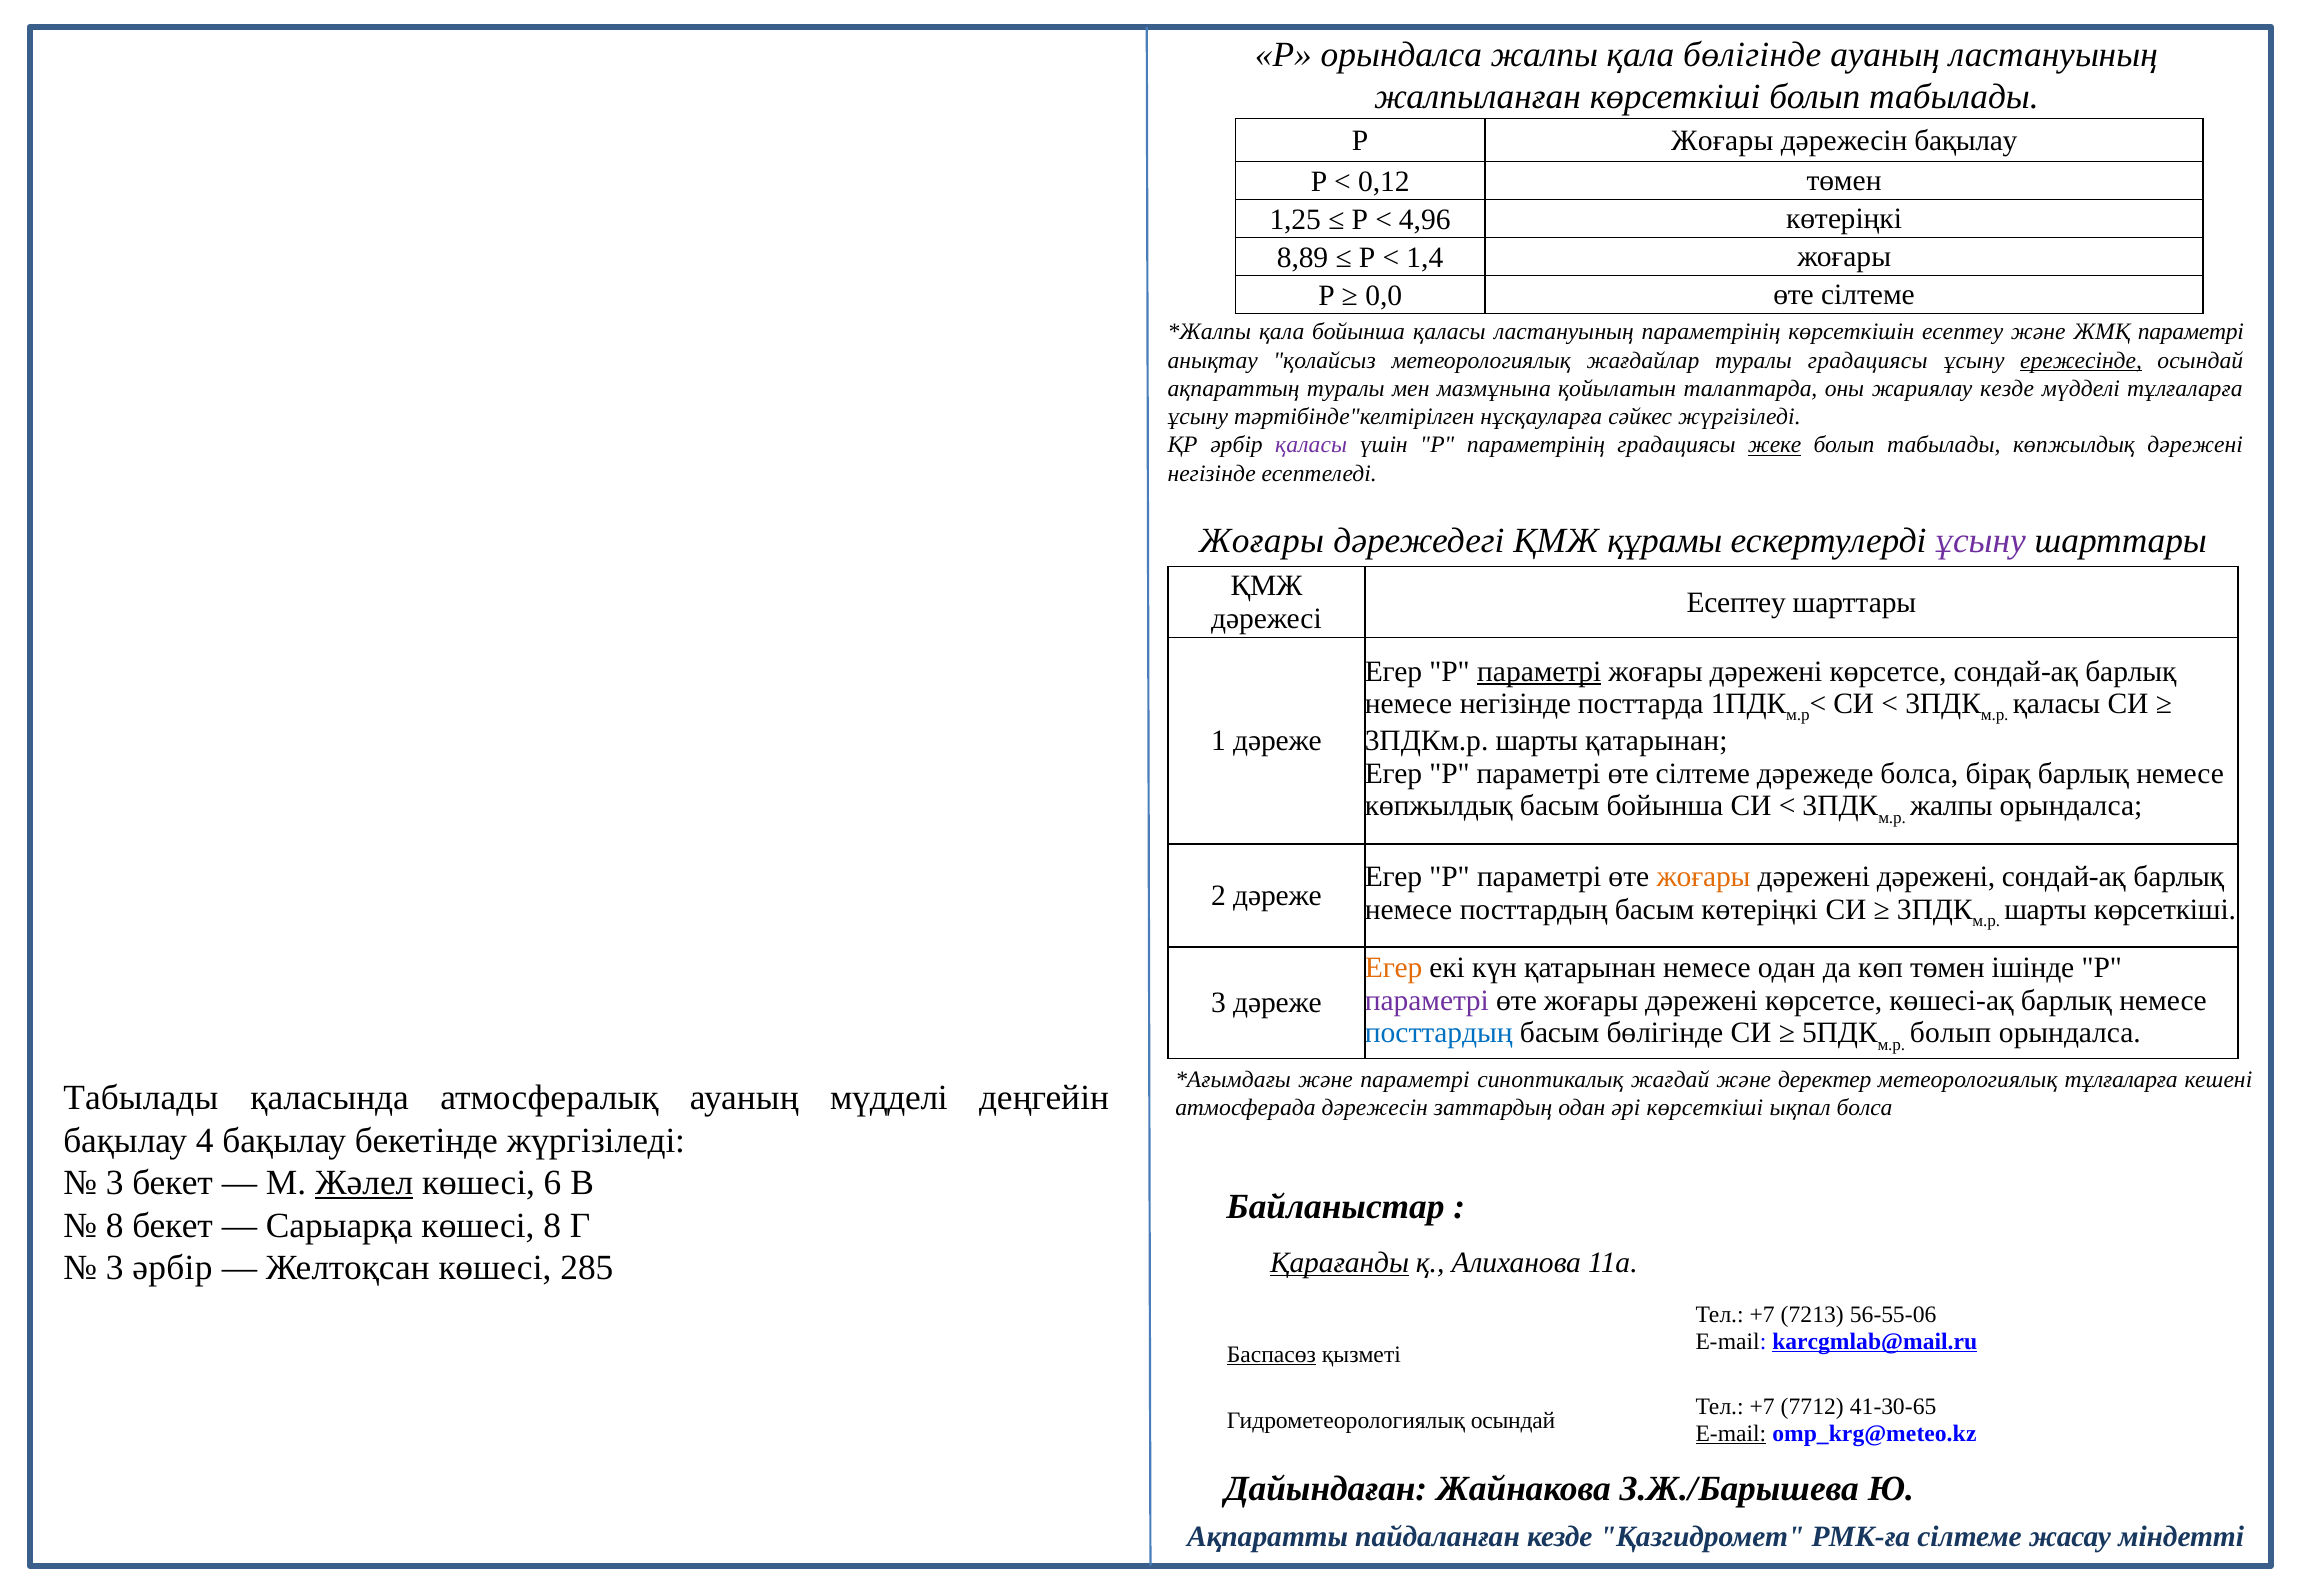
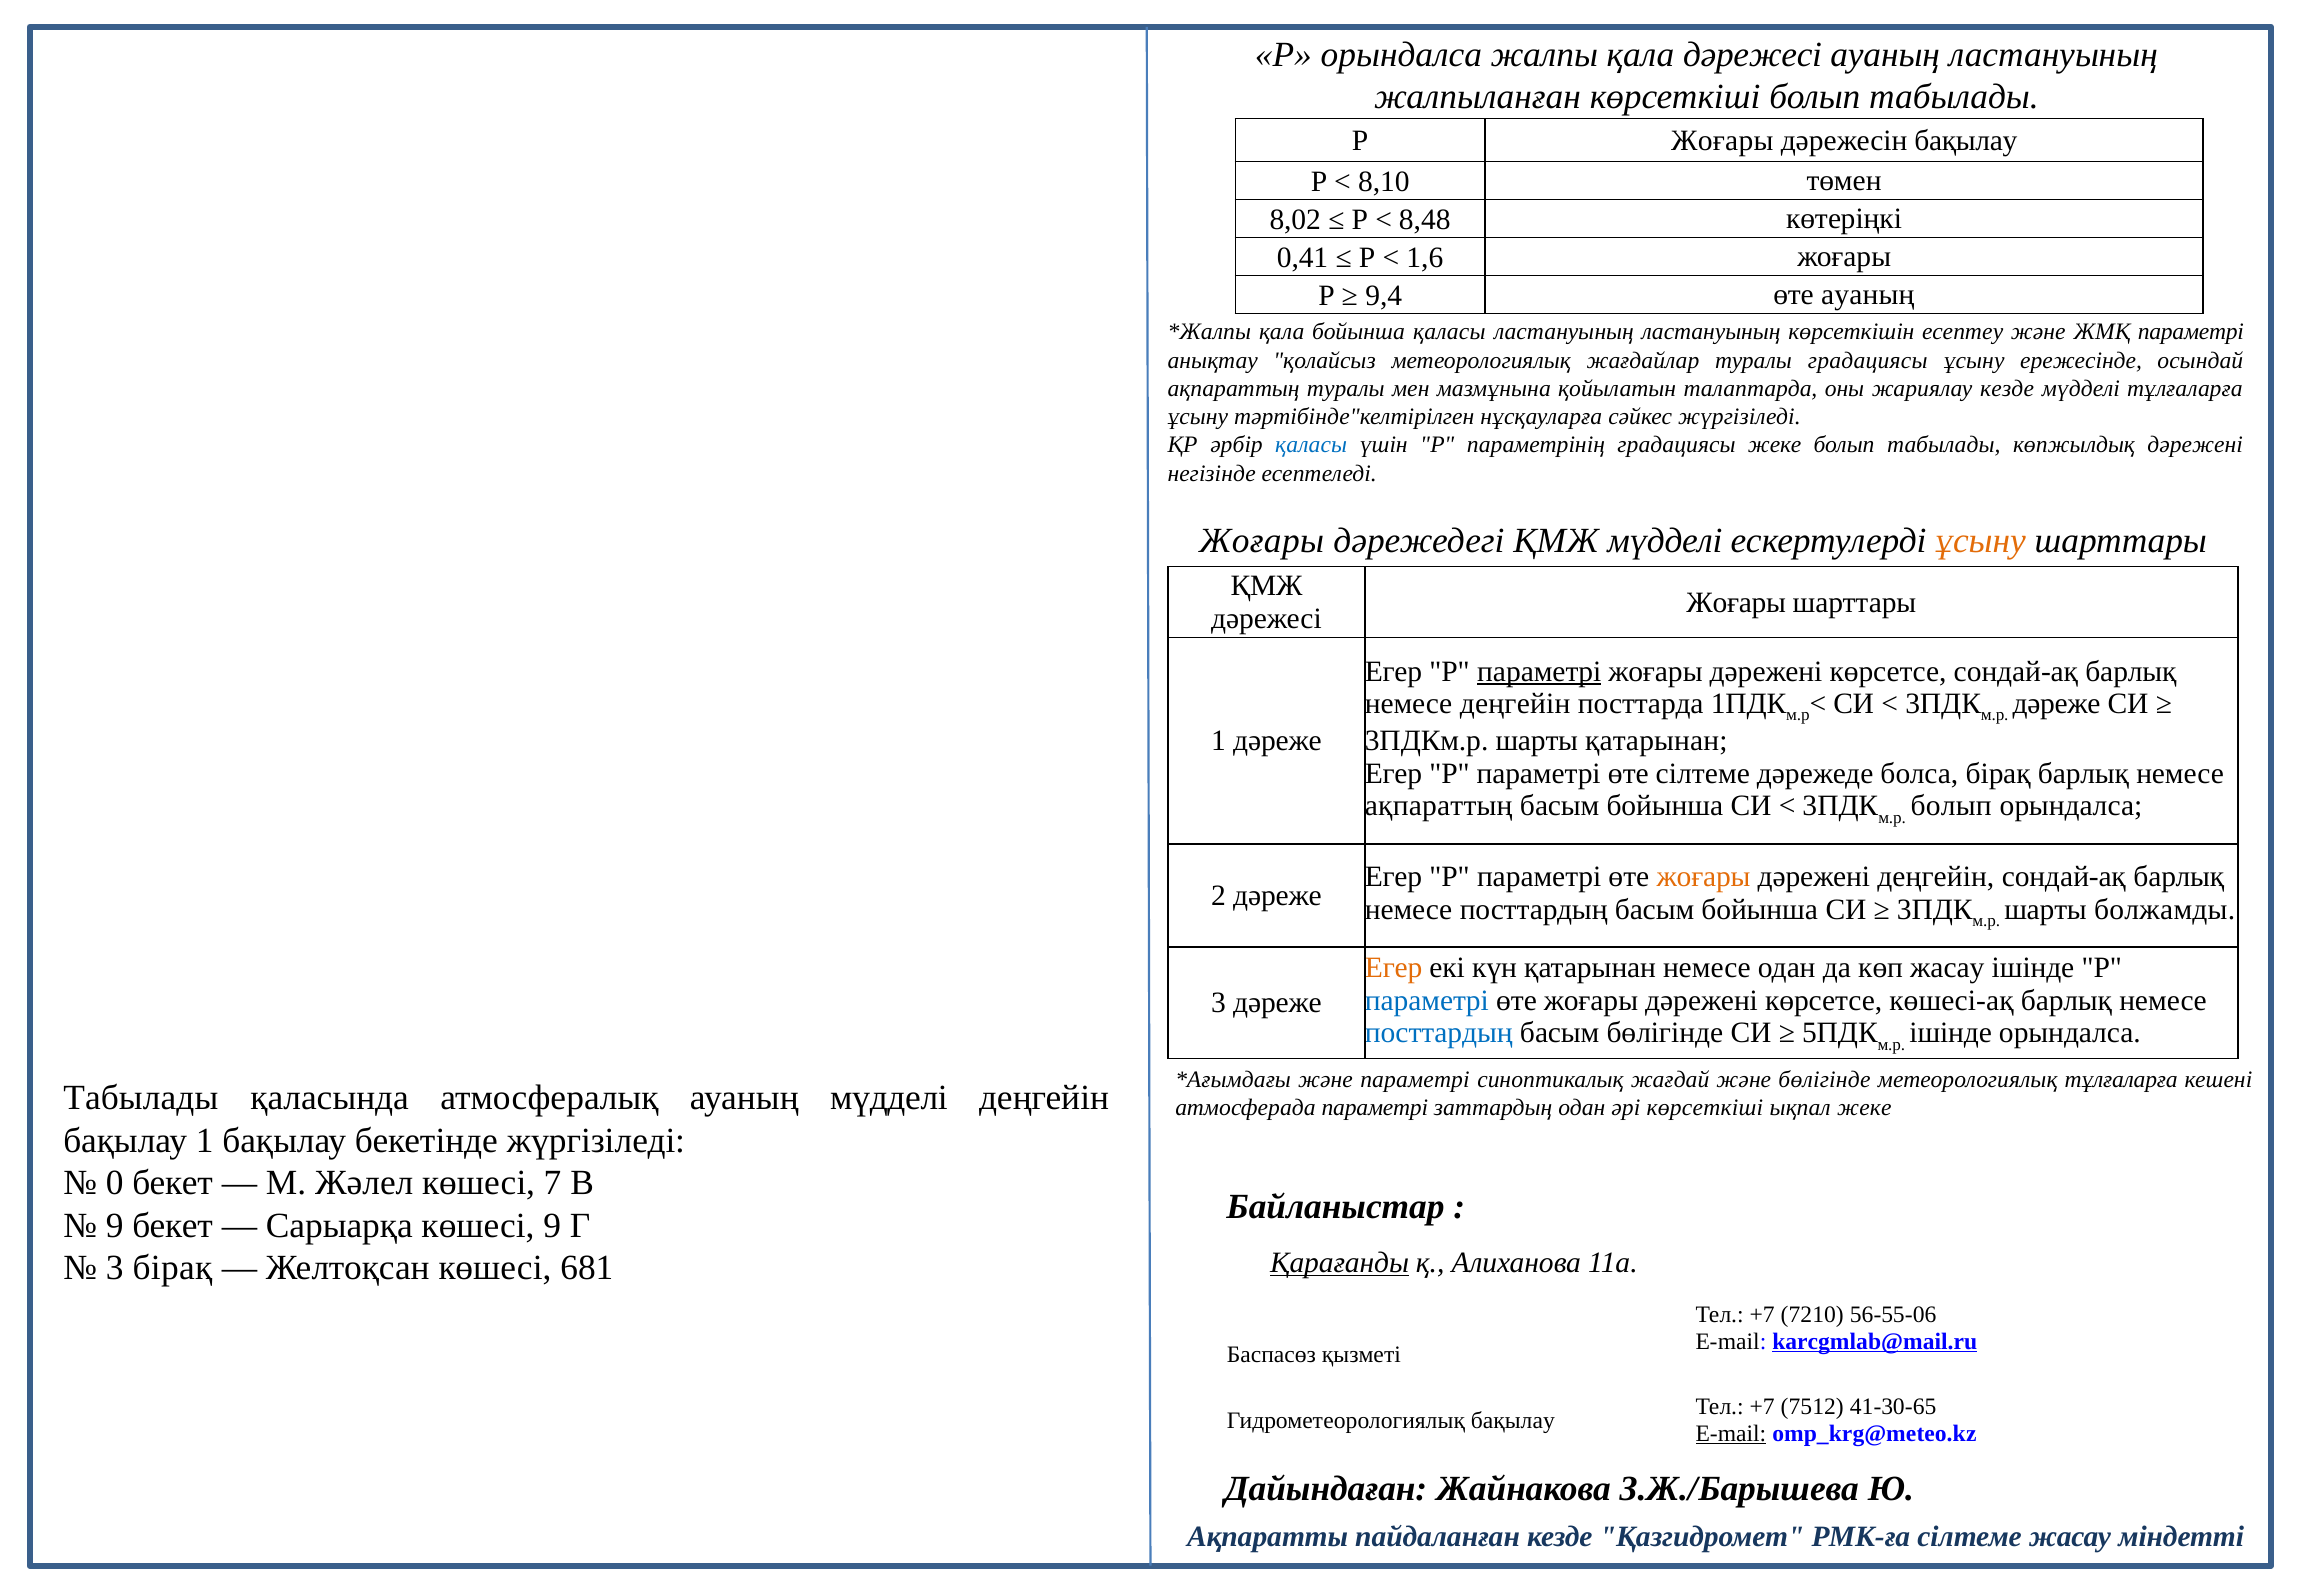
қала бөлігінде: бөлігінде -> дәрежесі (1753, 55)
0,12: 0,12 -> 8,10 (1384, 182)
1,25: 1,25 -> 8,02 (1295, 220)
4,96: 4,96 -> 8,48 (1425, 220)
8,89: 8,89 -> 0,41 (1303, 258)
1,4: 1,4 -> 1,6 (1425, 258)
0,0: 0,0 -> 9,4 (1384, 296)
сілтеме: сілтеме -> ауаның (1868, 295)
ластануының параметрінің: параметрінің -> ластануының (1711, 332)
ережесінде underline: present -> none (2081, 360)
қаласы colour: purple -> blue (1311, 445)
жеке underline: present -> none (1775, 445)
ҚМЖ құрамы: құрамы -> мүдделі (1665, 541)
ұсыну colour: purple -> orange (1981, 541)
Есептеу: Есептеу -> Жоғары (1736, 602)
немесе негізінде: негізінде -> деңгейін (1515, 704)
қаласы: қаласы -> дәреже (2057, 704)
көпжылдық: көпжылдық -> ақпараттың (1439, 806)
жалпы: жалпы -> болып (1951, 806)
дәрежені дәрежені: дәрежені -> деңгейін (1936, 877)
посттардың басым көтеріңкі: көтеріңкі -> бойынша (1760, 910)
шарты көрсеткіші: көрсеткіші -> болжамды (2165, 910)
көп төмен: төмен -> жасау (1947, 968)
параметрі colour: purple -> blue (1427, 1001)
болып: болып -> ішінде (1951, 1033)
және деректер: деректер -> бөлігінде (1824, 1079)
атмосферада дәрежесін: дәрежесін -> параметрі (1375, 1107)
ықпал болса: болса -> жеке (1864, 1107)
бақылау 4: 4 -> 1 (205, 1141)
3: 3 -> 0 (115, 1183)
Жәлел underline: present -> none (364, 1183)
6: 6 -> 7 (553, 1183)
8: 8 -> 9 (115, 1226)
көшесі 8: 8 -> 9 (552, 1226)
3 әрбір: әрбір -> бірақ (172, 1268)
285: 285 -> 681 (587, 1268)
7213: 7213 -> 7210 (1812, 1315)
Баспасөз underline: present -> none (1271, 1354)
7712: 7712 -> 7512 (1812, 1407)
Гидрометеорологиялық осындай: осындай -> бақылау (1513, 1420)
